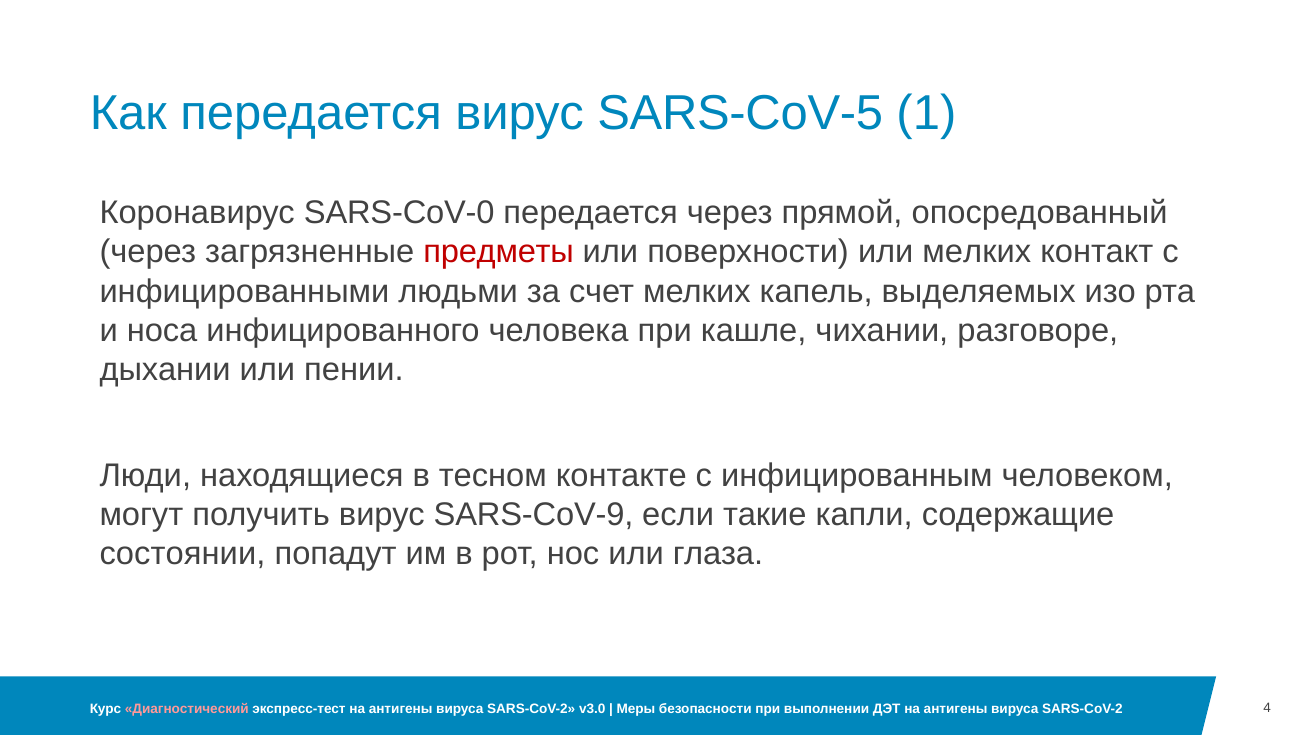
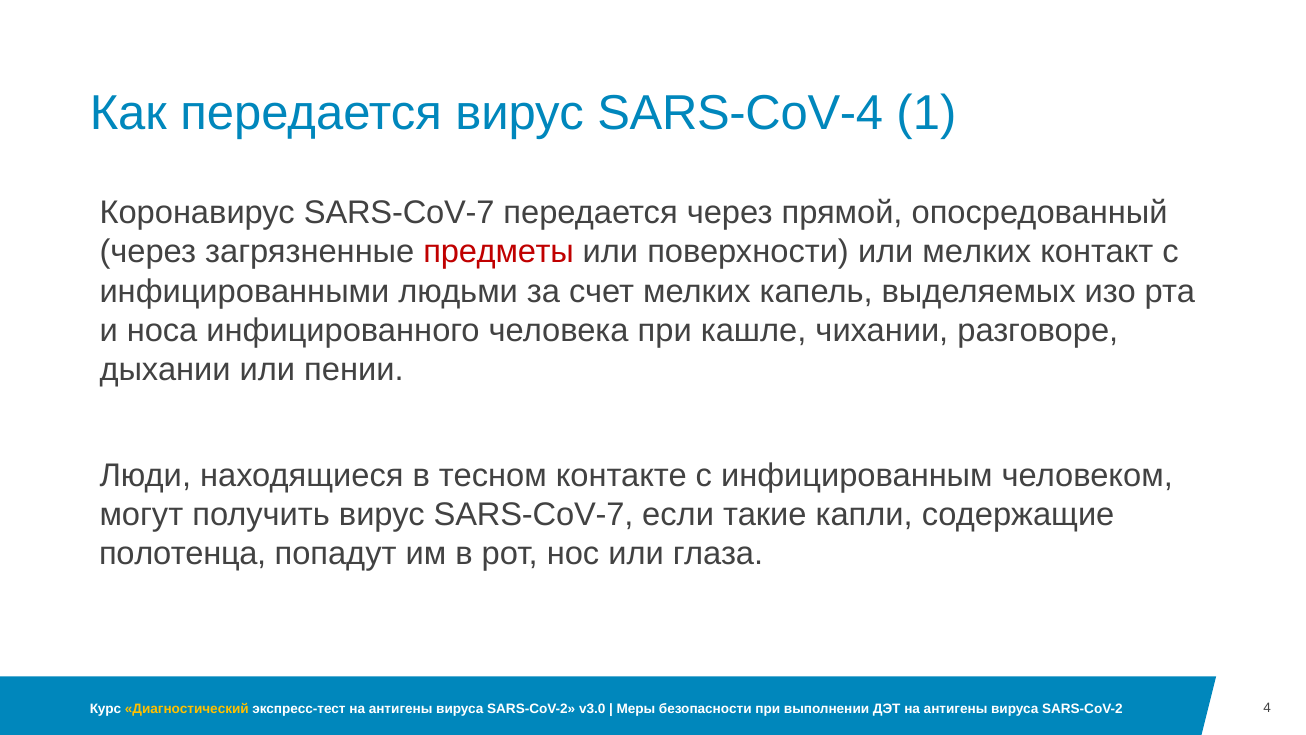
SARS-CoV-5: SARS-CoV-5 -> SARS-CoV-4 (740, 113)
Коронавирус SARS-CoV-0: SARS-CoV-0 -> SARS-CoV-7 (399, 213)
вирус SARS-CoV-9: SARS-CoV-9 -> SARS-CoV-7 (534, 514)
состоянии: состоянии -> полотенца (183, 553)
Диагностический colour: pink -> yellow (187, 709)
